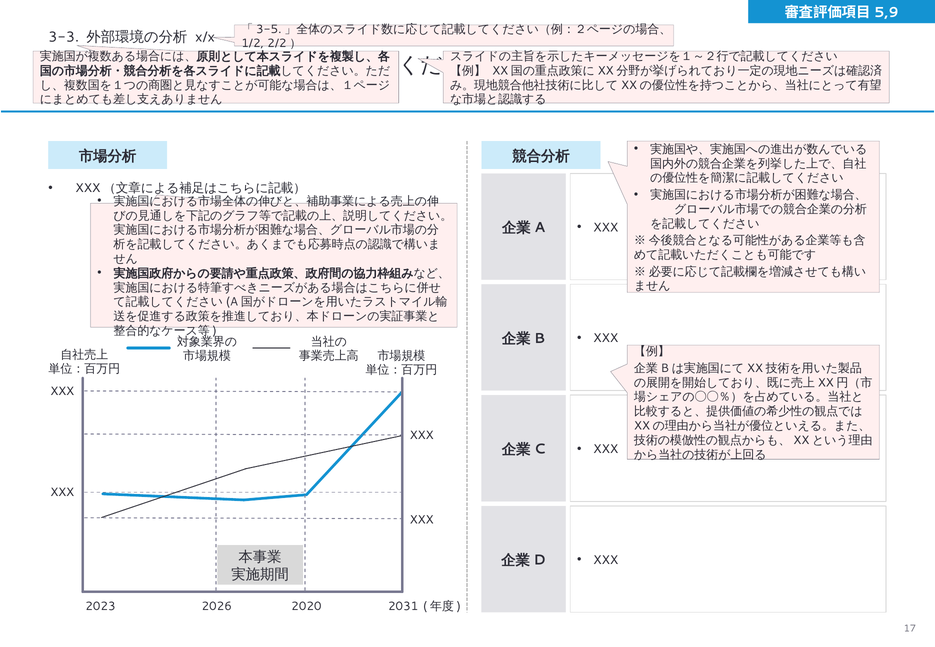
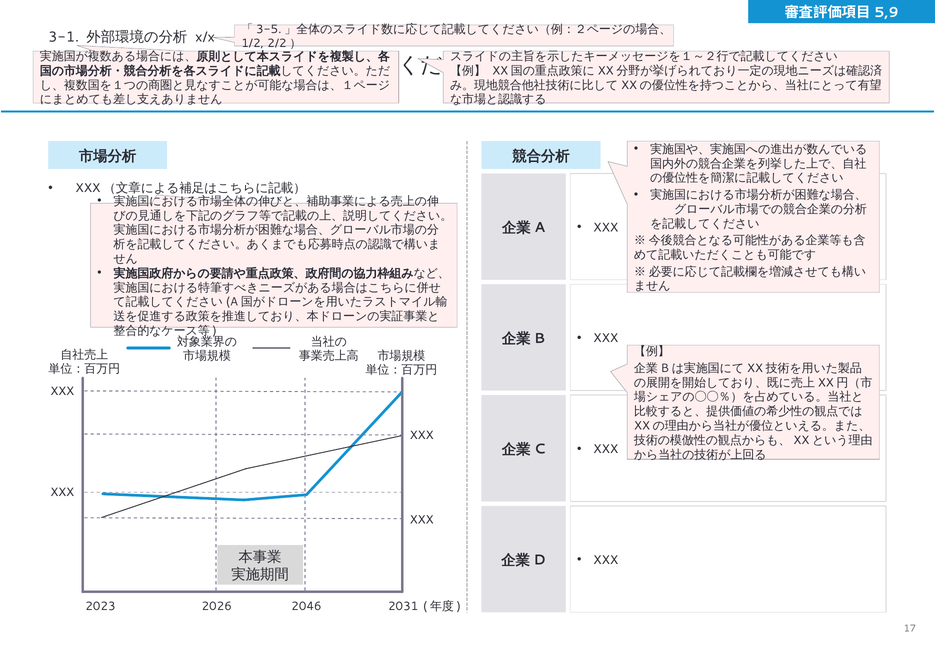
3-3: 3-3 -> 3-1 (64, 37)
2020: 2020 -> 2046 (306, 607)
